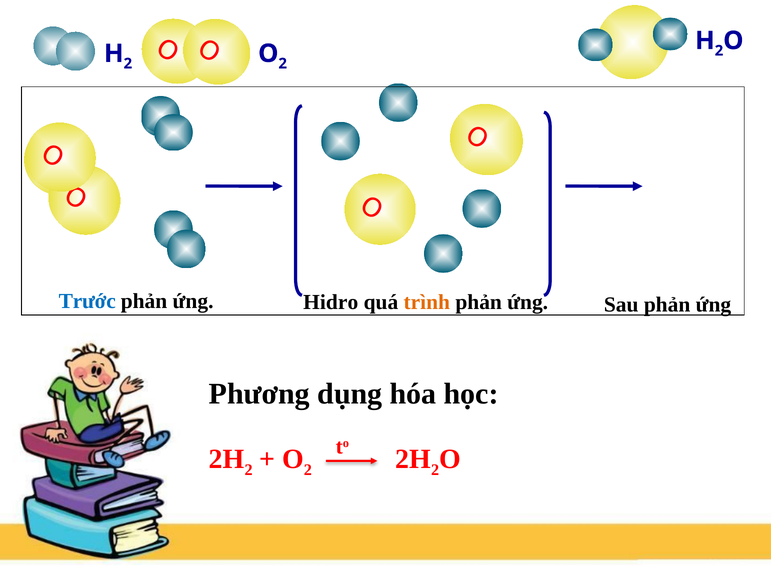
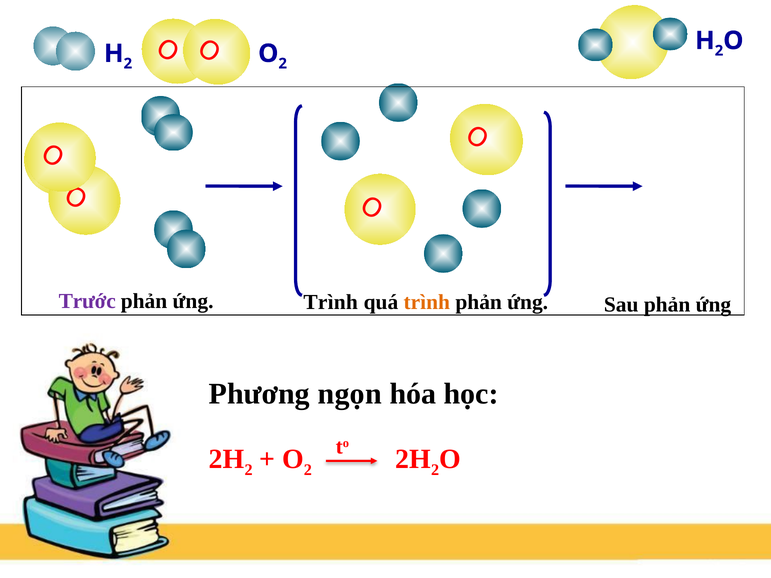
Trước colour: blue -> purple (87, 301)
ứng Hidro: Hidro -> Trình (331, 302)
dụng: dụng -> ngọn (350, 394)
